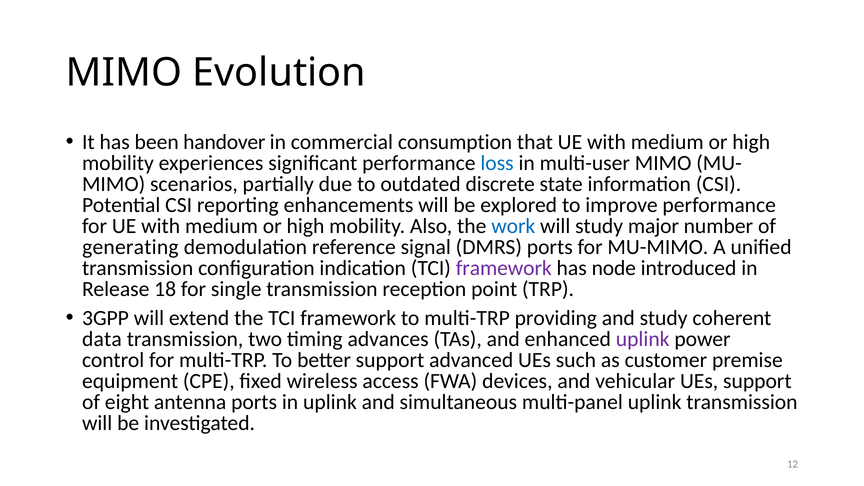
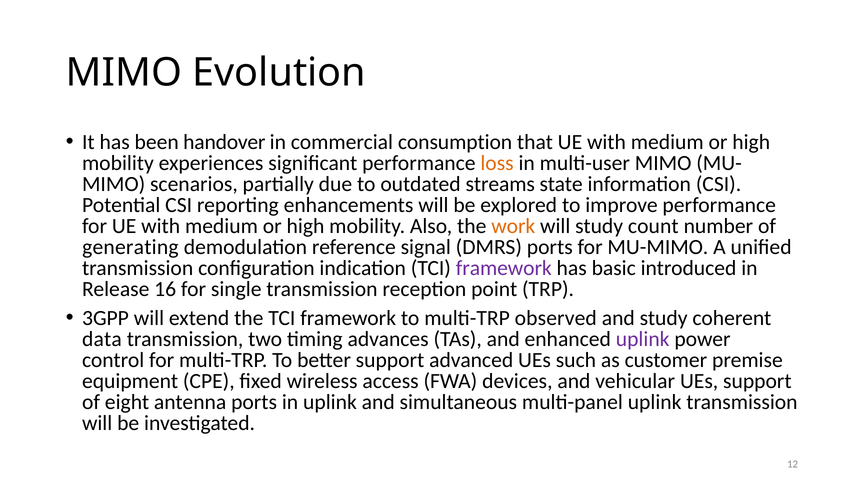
loss colour: blue -> orange (497, 163)
discrete: discrete -> streams (500, 184)
work colour: blue -> orange (513, 226)
major: major -> count (653, 226)
node: node -> basic (614, 268)
18: 18 -> 16 (165, 289)
providing: providing -> observed (556, 318)
